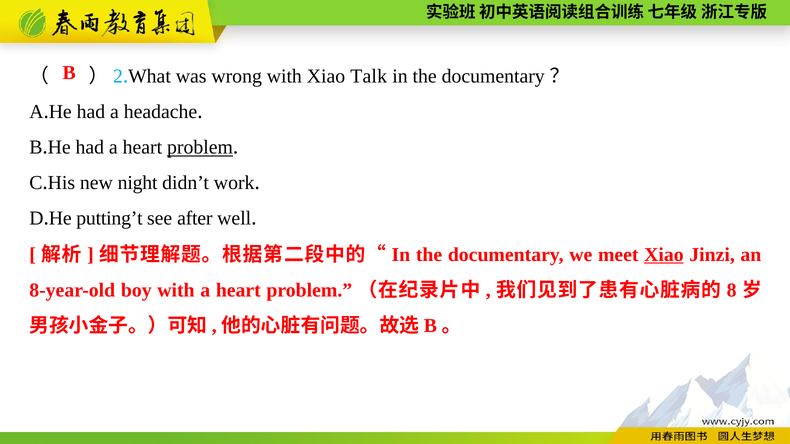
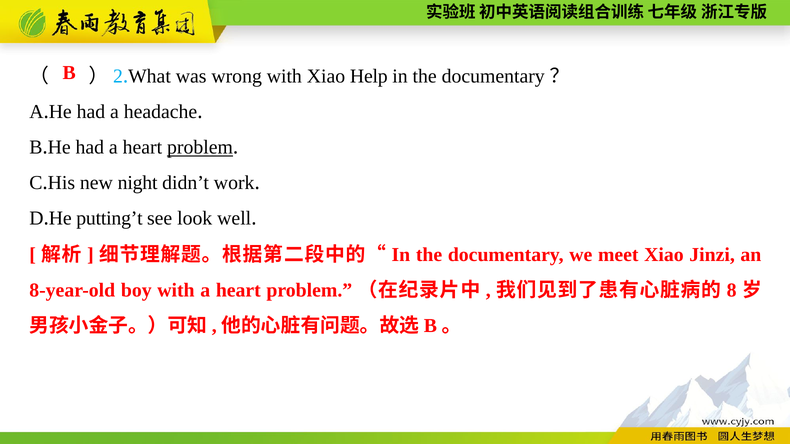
Talk: Talk -> Help (369, 76)
after: after -> look (195, 219)
Xiao underline: present -> none (664, 255)
